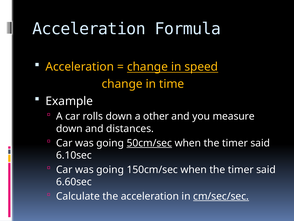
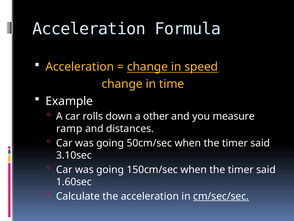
down: down -> ramp (69, 128)
50cm/sec underline: present -> none (149, 143)
6.10sec: 6.10sec -> 3.10sec (74, 155)
6.60sec: 6.60sec -> 1.60sec (74, 182)
